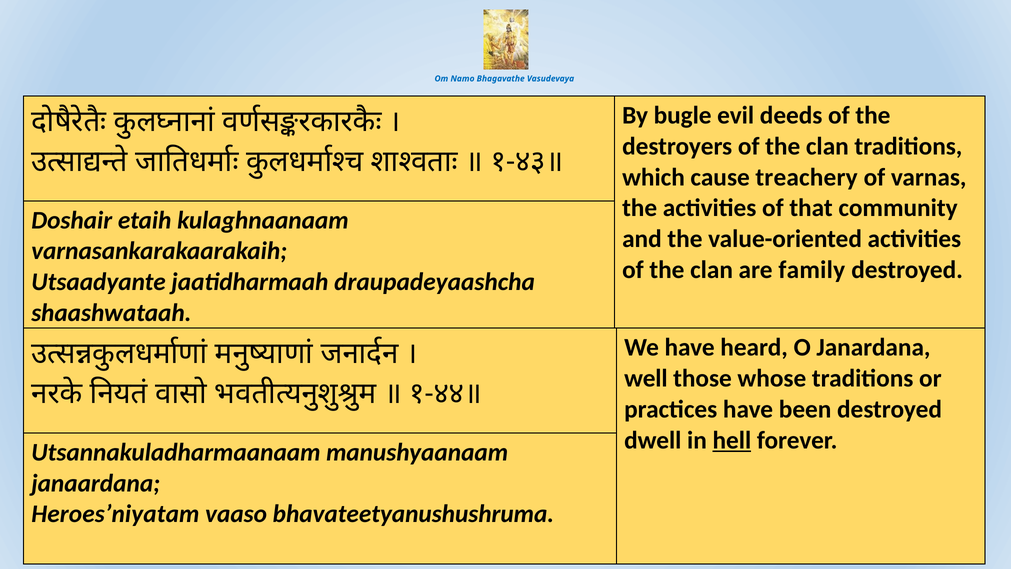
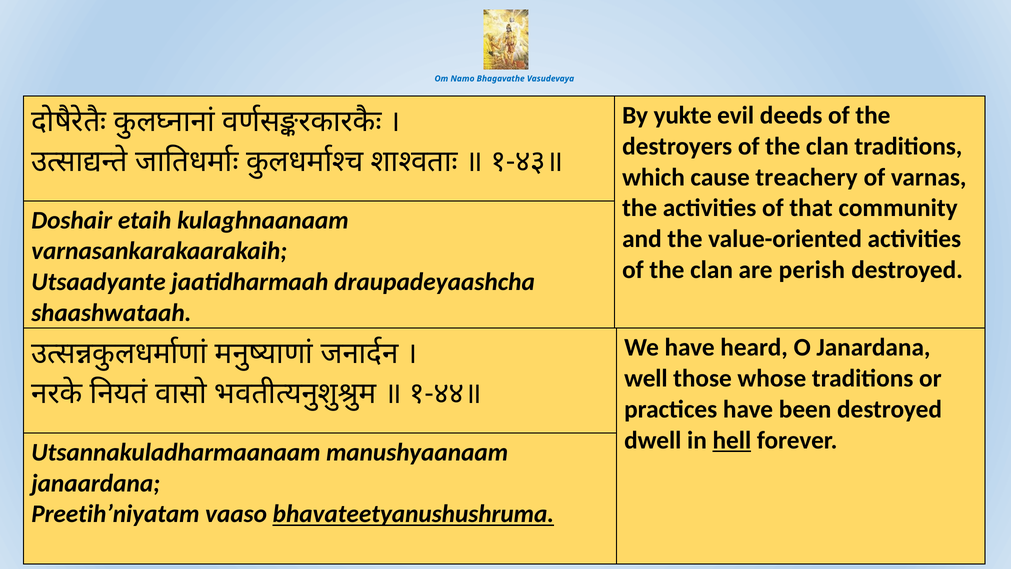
bugle: bugle -> yukte (683, 115)
family: family -> perish (812, 270)
Heroes’niyatam: Heroes’niyatam -> Preetih’niyatam (115, 514)
bhavateetyanushushruma underline: none -> present (413, 514)
